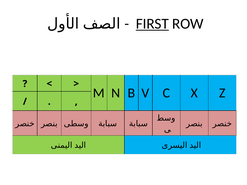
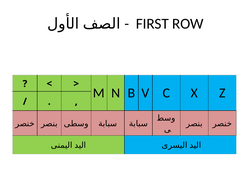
FIRST underline: present -> none (152, 24)
